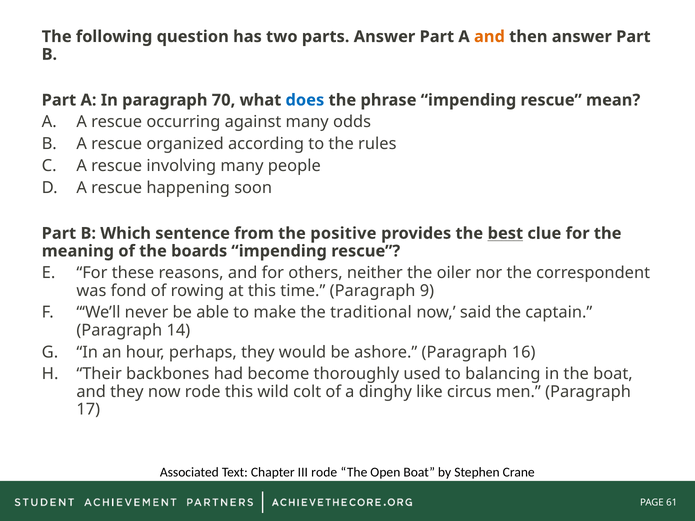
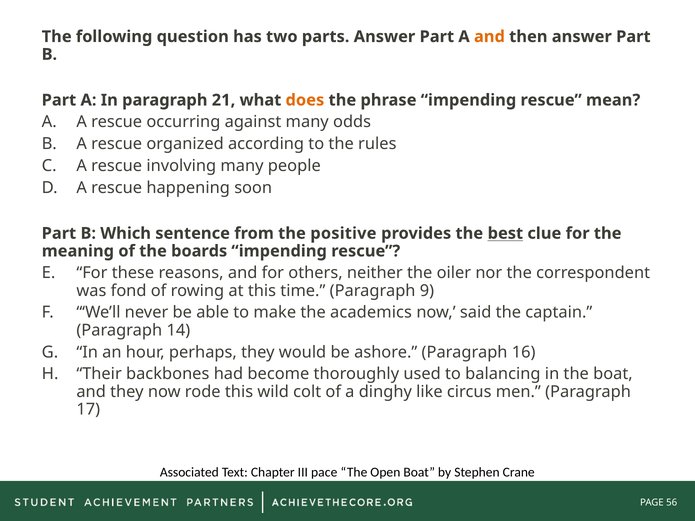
70: 70 -> 21 (224, 100)
does colour: blue -> orange (305, 100)
traditional: traditional -> academics (371, 313)
III rode: rode -> pace (324, 473)
61: 61 -> 56 (672, 503)
